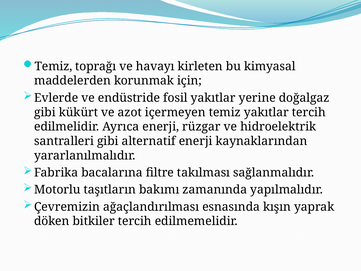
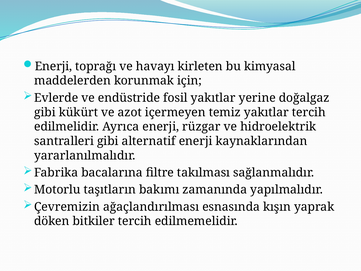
Temiz: Temiz -> Enerji (53, 66)
